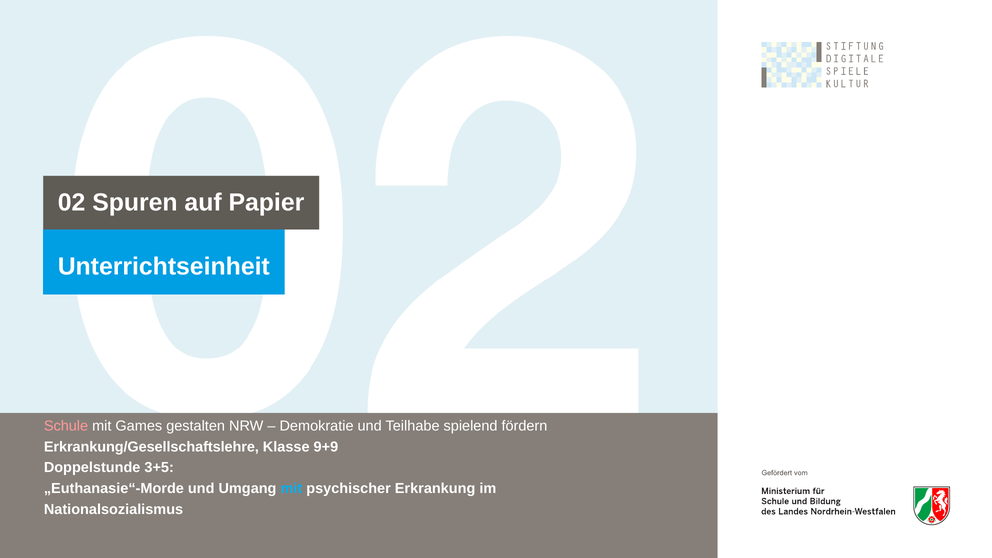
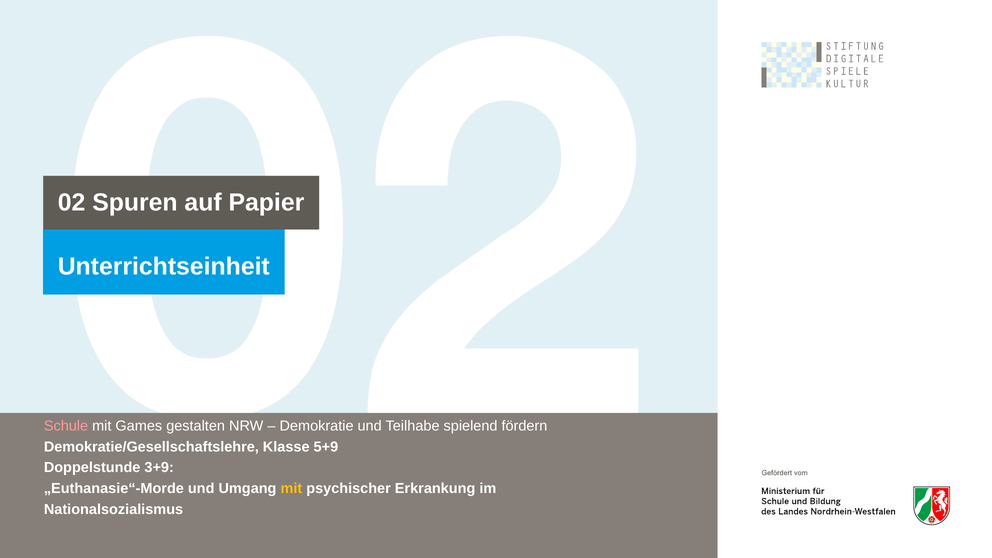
Erkrankung/Gesellschaftslehre: Erkrankung/Gesellschaftslehre -> Demokratie/Gesellschaftslehre (151, 447)
9+9: 9+9 -> 5+9 (326, 447)
3+5: 3+5 -> 3+9 (159, 468)
mit colour: light blue -> yellow (291, 488)
